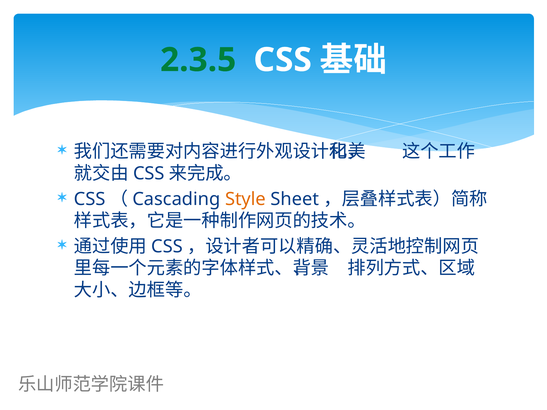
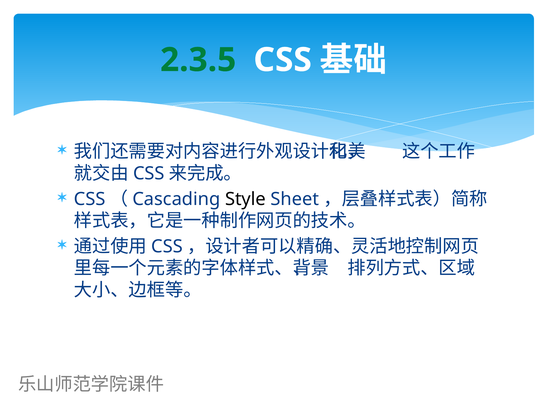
Style colour: orange -> black (245, 199)
